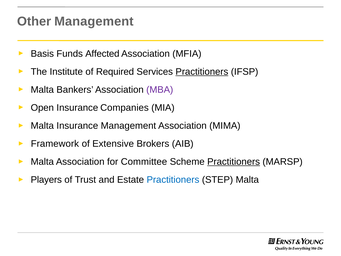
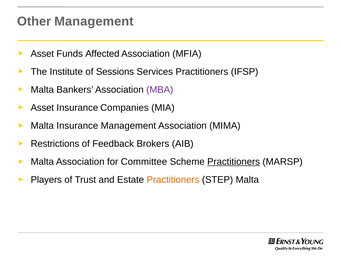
Basis: Basis -> Asset (42, 54)
Required: Required -> Sessions (115, 72)
Practitioners underline: present -> none (202, 72)
Open: Open -> Asset (42, 108)
Framework: Framework -> Restrictions (55, 144)
Extensive: Extensive -> Feedback (113, 144)
Practitioners colour: blue -> orange (173, 180)
